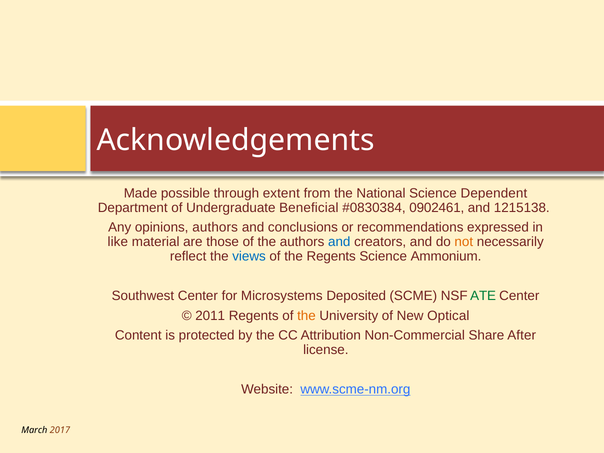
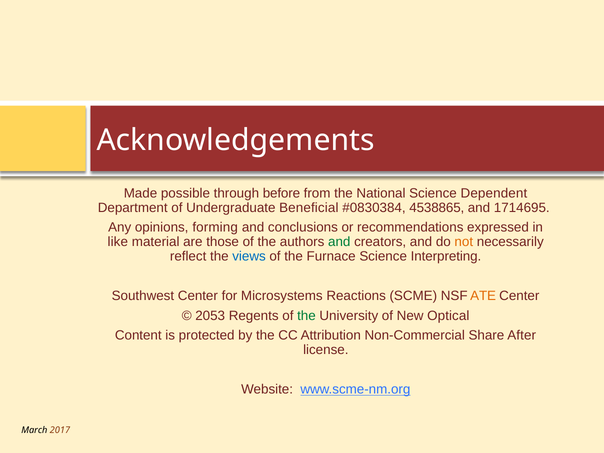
extent: extent -> before (281, 193)
0902461: 0902461 -> 4538865 (437, 208)
1215138: 1215138 -> 1714695 (522, 208)
opinions authors: authors -> forming (215, 227)
and colour: blue -> green (339, 242)
the Regents: Regents -> Furnace (331, 256)
Ammonium: Ammonium -> Interpreting (446, 256)
Deposited: Deposited -> Reactions (356, 296)
ATE colour: green -> orange (483, 296)
2011: 2011 -> 2053 (210, 316)
the colour: orange -> green (306, 316)
